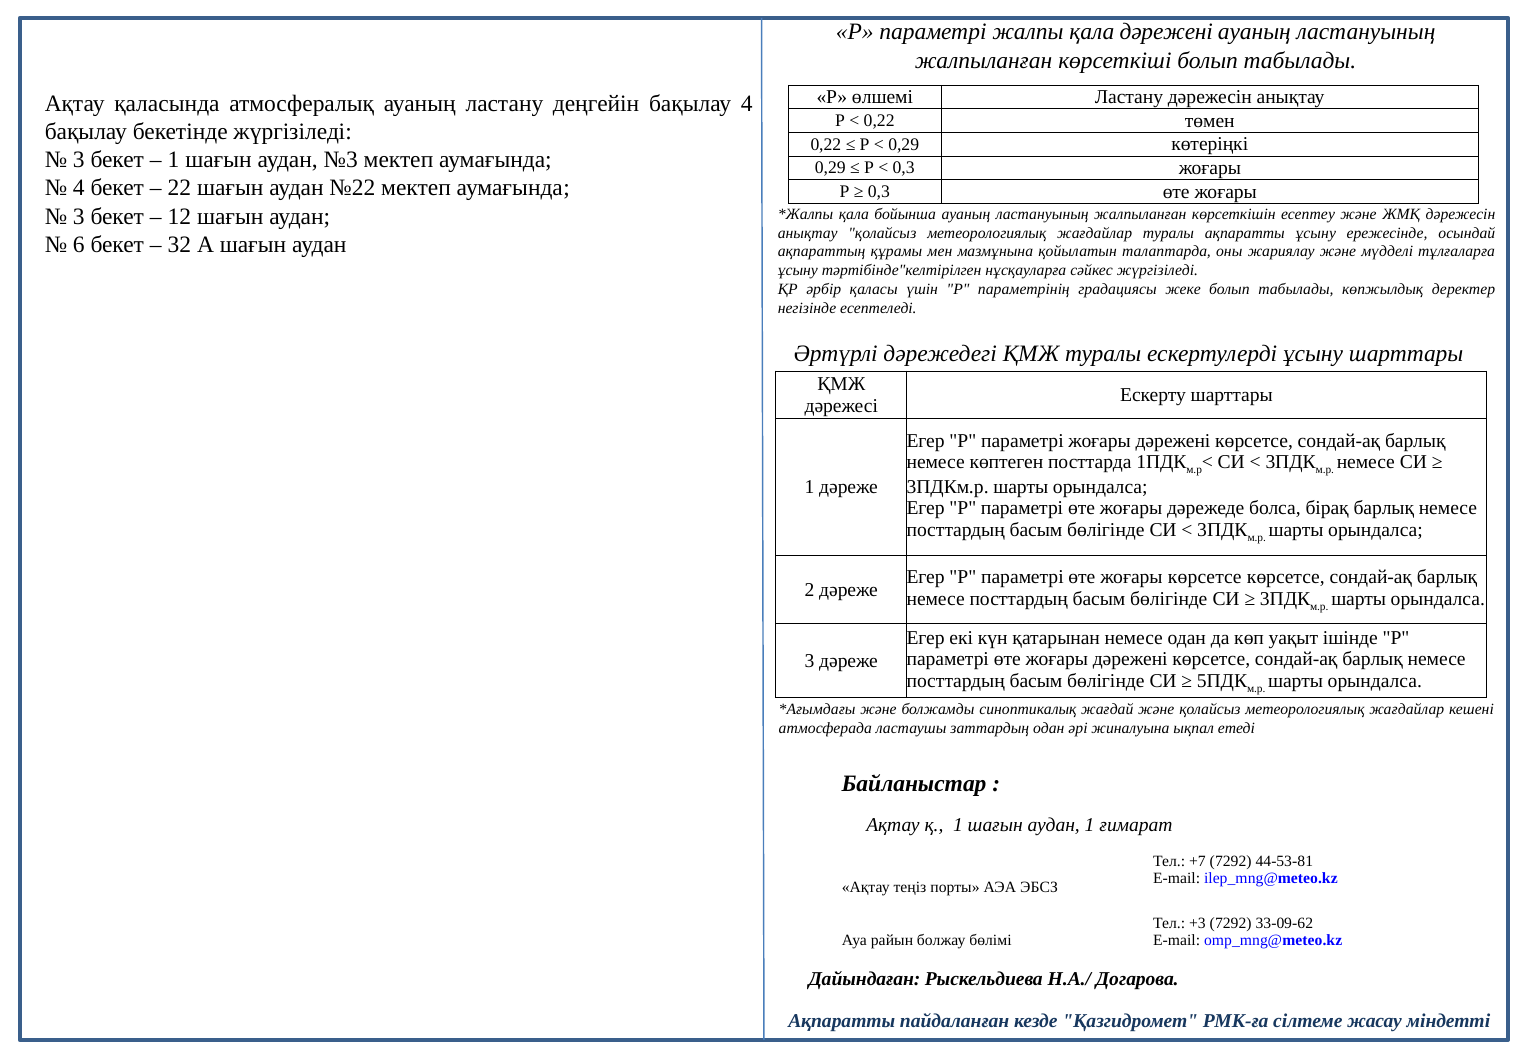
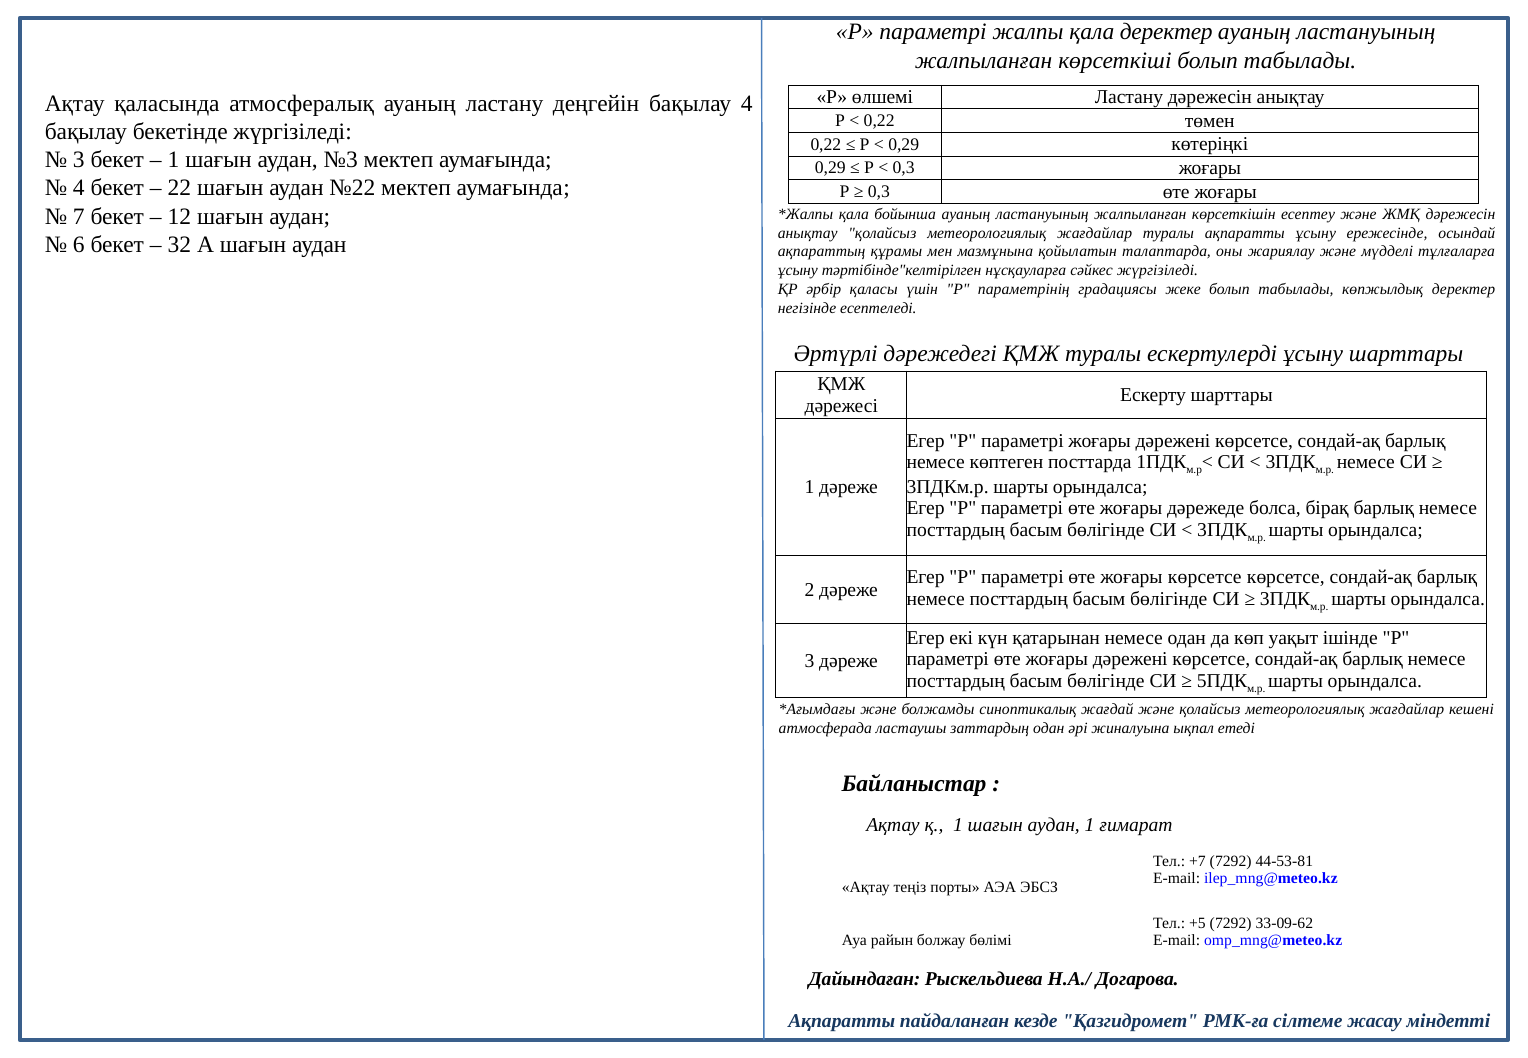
қала дәрежені: дәрежені -> деректер (1166, 32)
3: 3 -> 7 (79, 216)
+3: +3 -> +5 (1197, 923)
